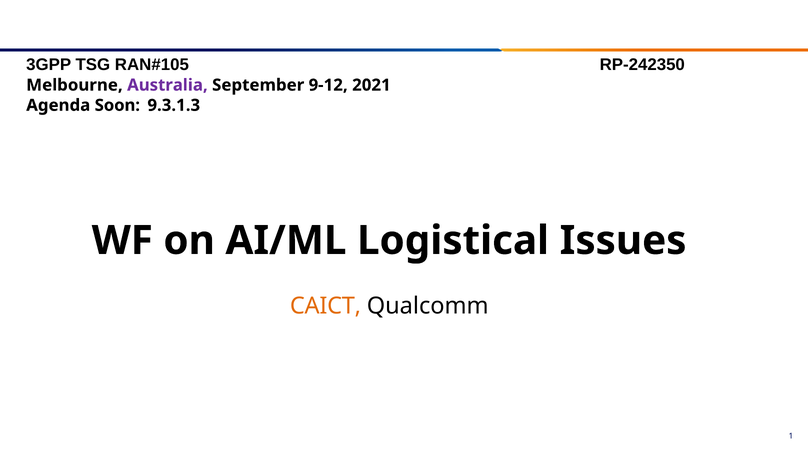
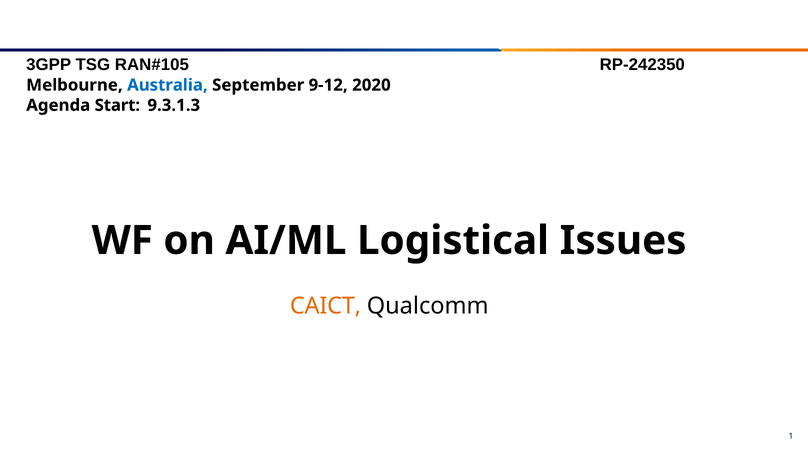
Australia colour: purple -> blue (167, 85)
2021: 2021 -> 2020 (371, 85)
Soon: Soon -> Start (117, 105)
